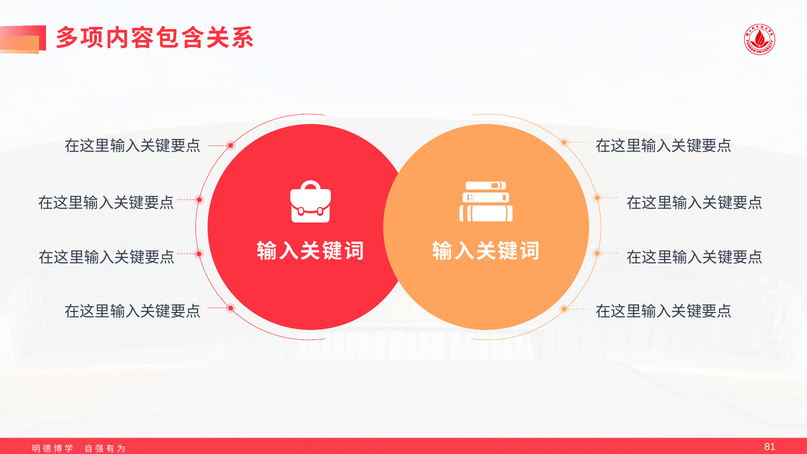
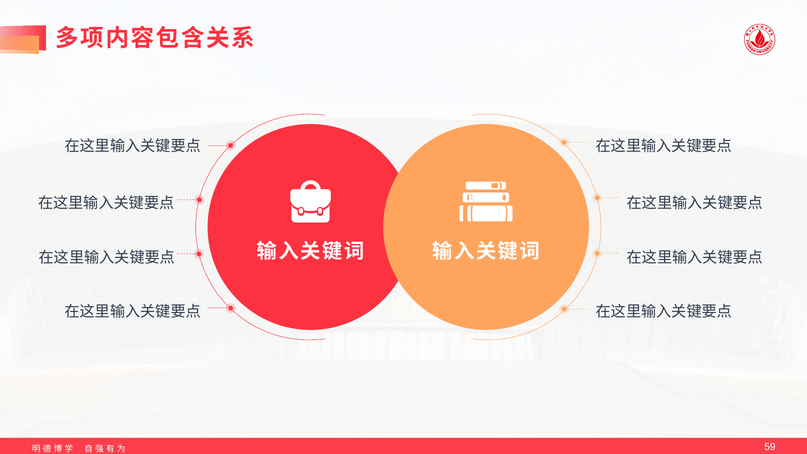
81: 81 -> 59 (770, 447)
